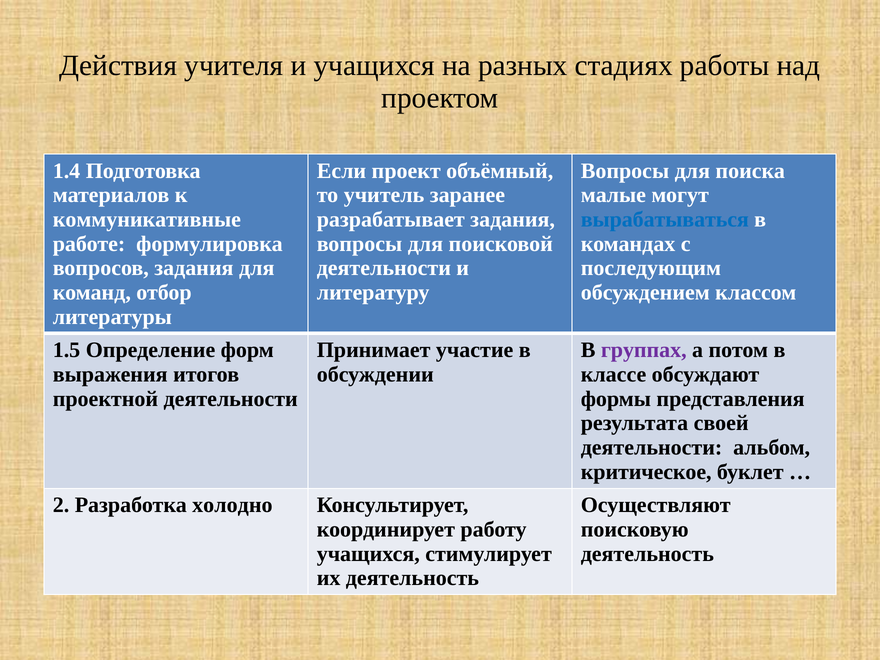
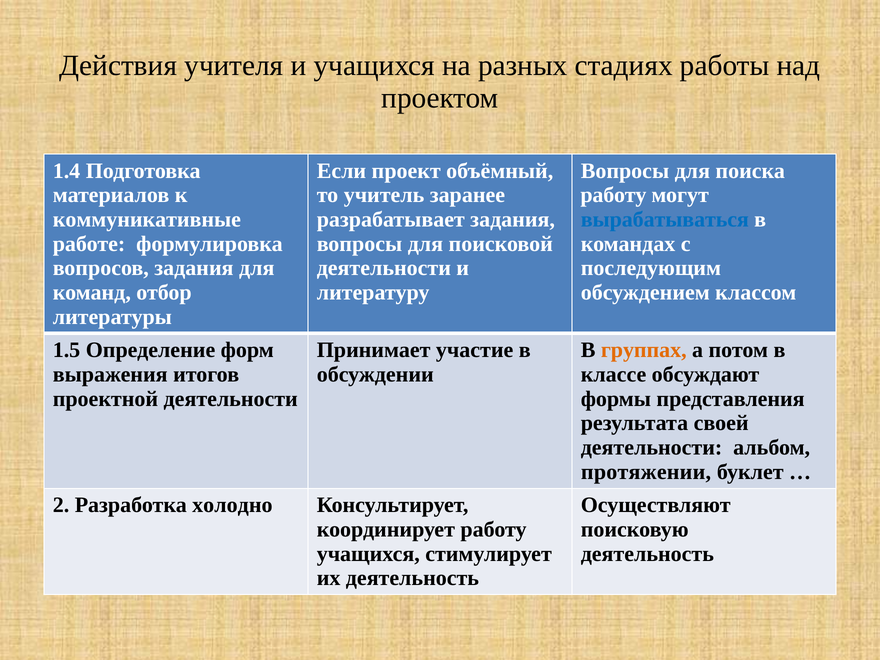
малые: малые -> работу (613, 195)
группах colour: purple -> orange (644, 350)
критическое: критическое -> протяжении (646, 472)
